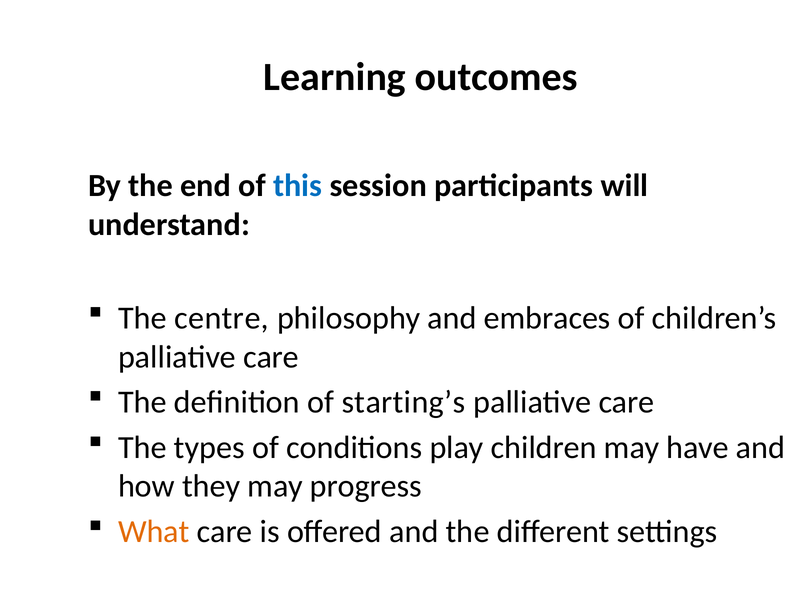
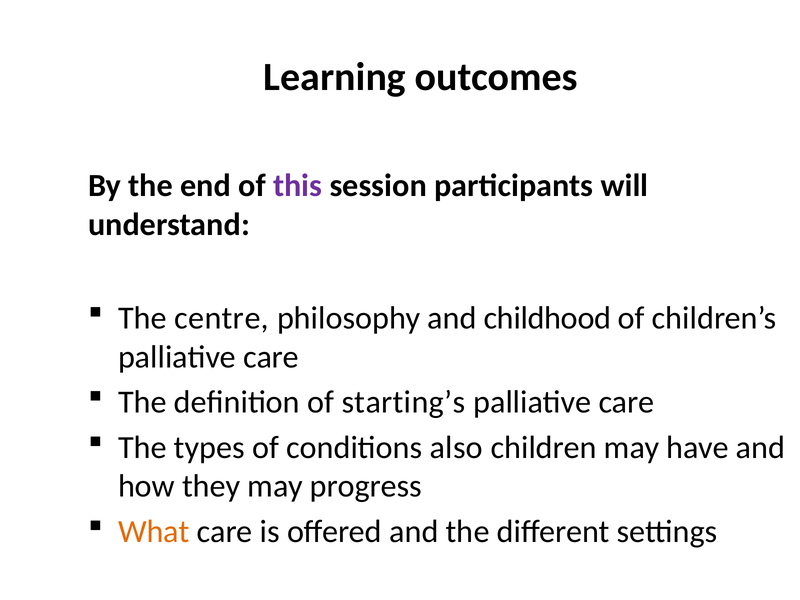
this colour: blue -> purple (298, 186)
embraces: embraces -> childhood (547, 318)
play: play -> also (456, 448)
